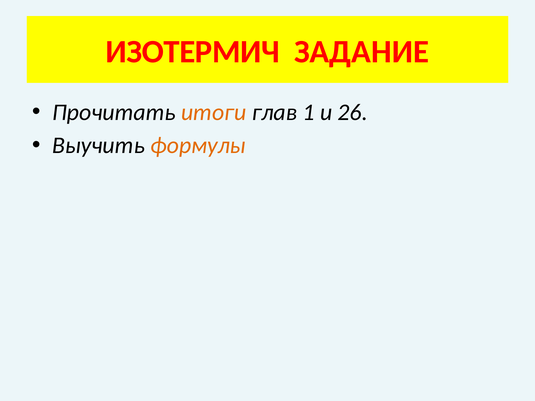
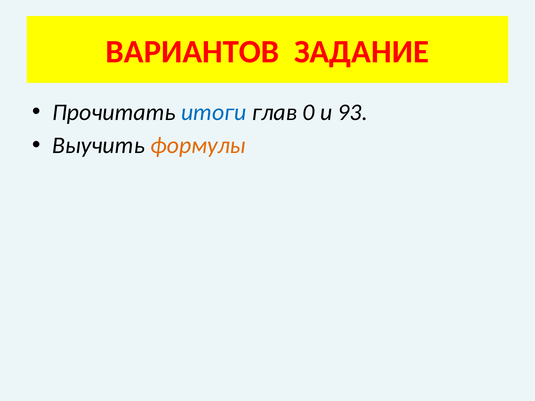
ИЗОТЕРМИЧ: ИЗОТЕРМИЧ -> ВАРИАНТОВ (192, 52)
итоги colour: orange -> blue (214, 112)
1: 1 -> 0 (309, 112)
26: 26 -> 93 (353, 112)
